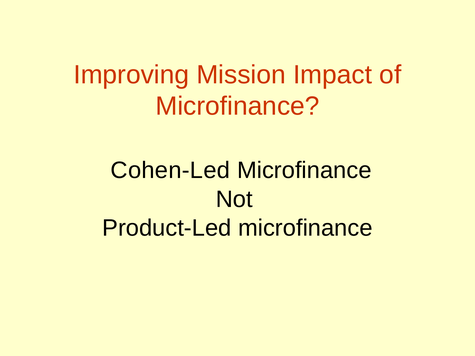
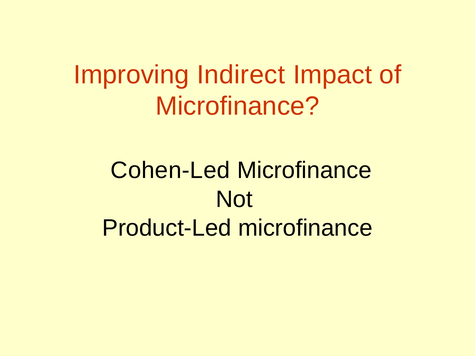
Mission: Mission -> Indirect (241, 75)
